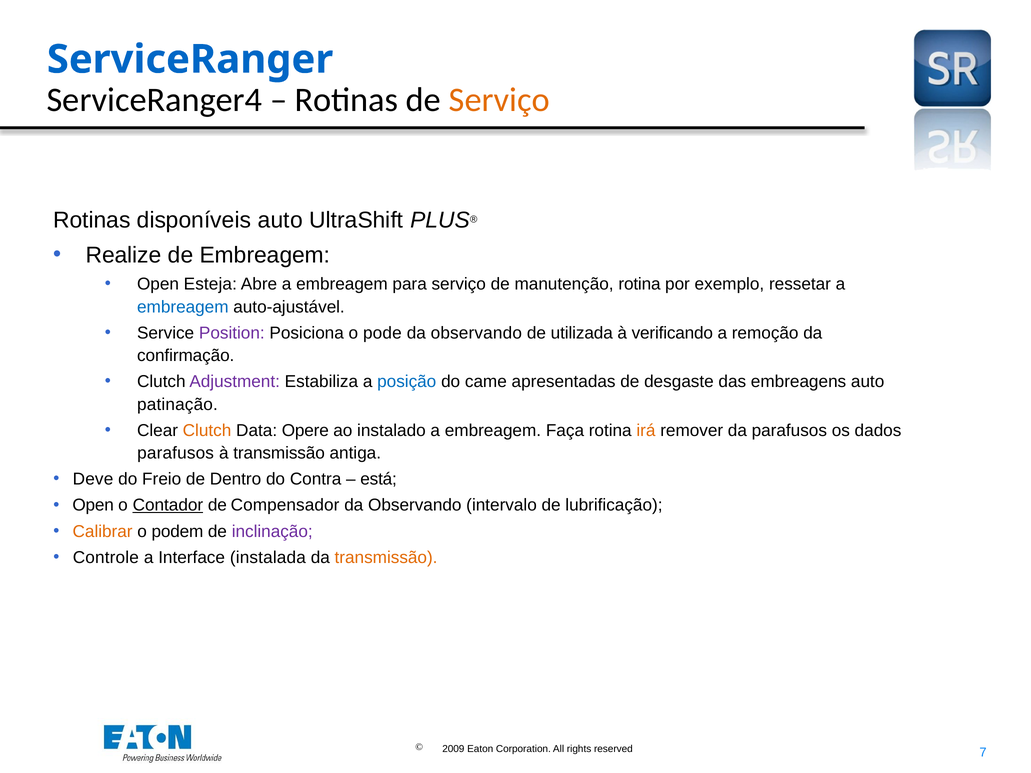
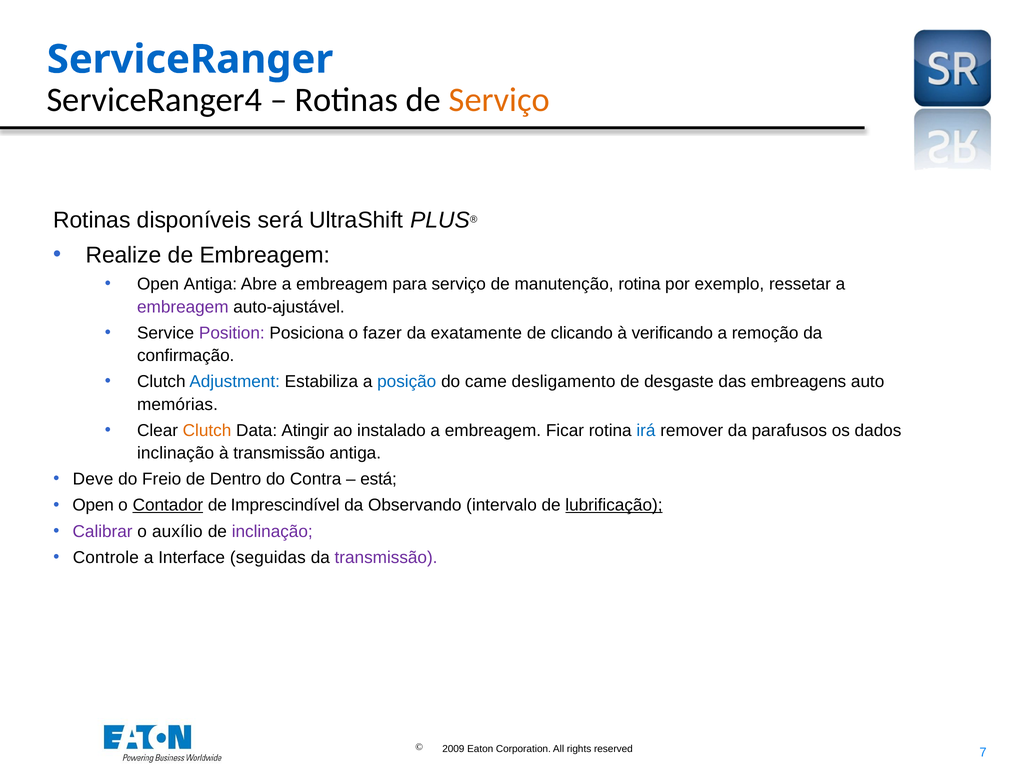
disponíveis auto: auto -> será (280, 220)
Open Esteja: Esteja -> Antiga (210, 284)
embreagem colour: blue -> purple (183, 307)
pode: pode -> fazer (382, 333)
observando: observando -> exatamente (476, 333)
utilizada: utilizada -> clicando (582, 333)
Adjustment colour: purple -> blue (235, 382)
apresentadas: apresentadas -> desligamento (564, 382)
patinação: patinação -> memórias (177, 405)
Opere: Opere -> Atingir (305, 431)
Faça: Faça -> Ficar (565, 431)
irá colour: orange -> blue (646, 431)
parafusos: parafusos -> inclinação (176, 453)
Compensador: Compensador -> Imprescindível (285, 505)
lubrificação underline: none -> present (614, 505)
Calibrar colour: orange -> purple (103, 532)
podem: podem -> auxílio (177, 532)
instalada: instalada -> seguidas (268, 558)
transmissão colour: orange -> purple (386, 558)
